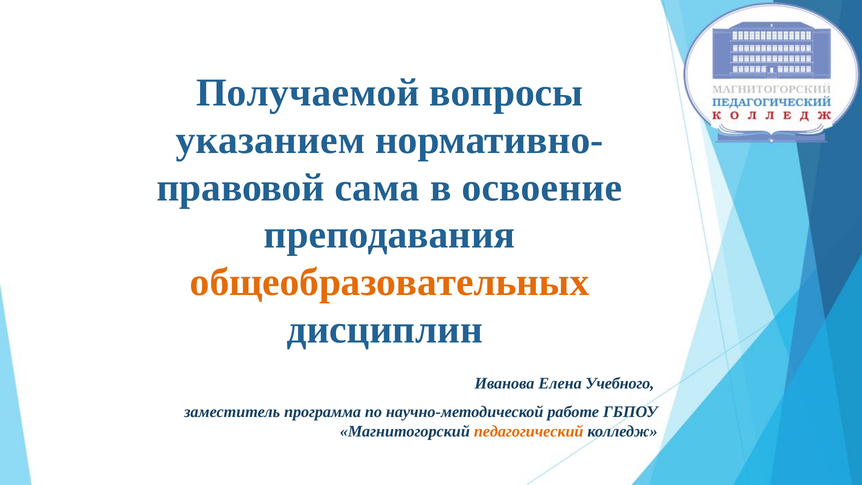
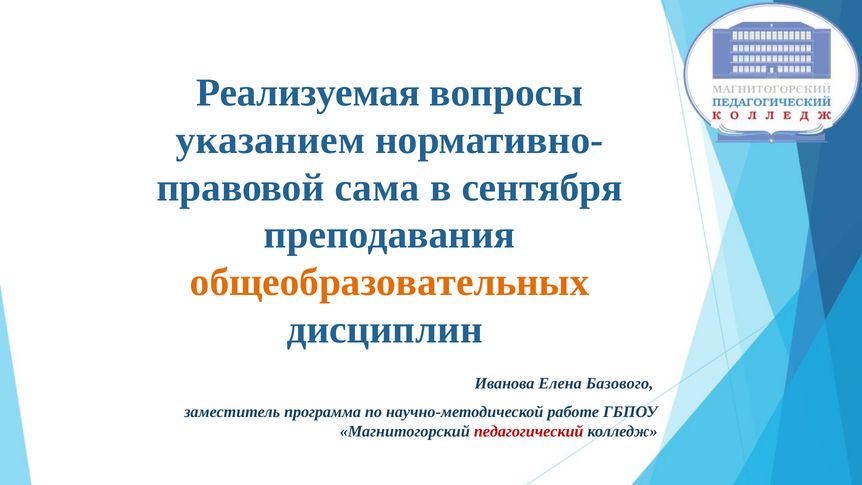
Получаемой: Получаемой -> Реализуемая (308, 93)
освоение: освоение -> сентября (542, 187)
Учебного: Учебного -> Базового (620, 383)
педагогический colour: orange -> red (529, 431)
